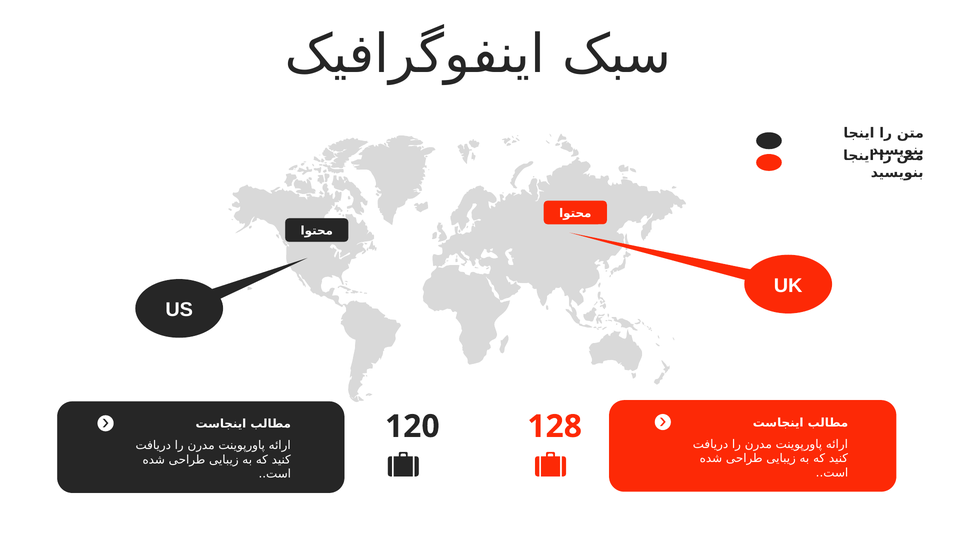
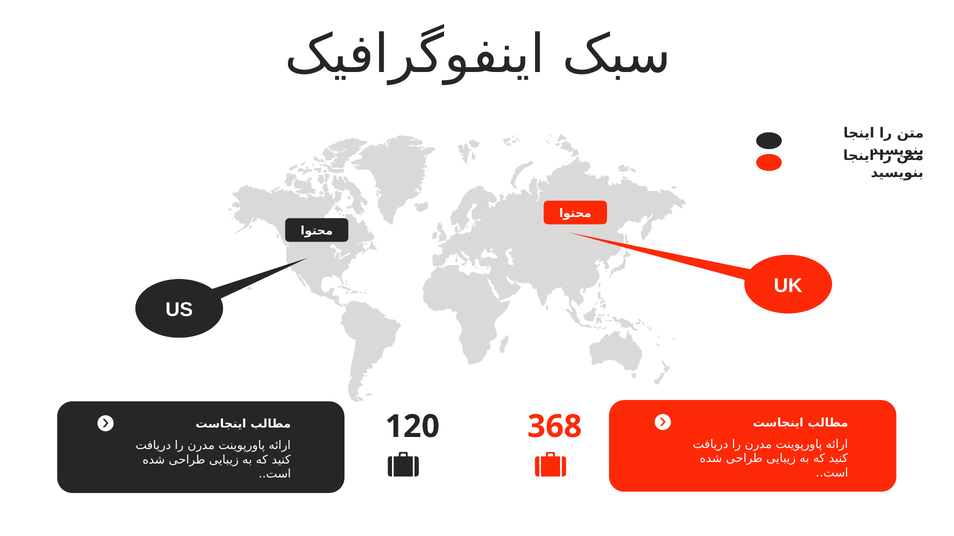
128: 128 -> 368 (555, 427)
